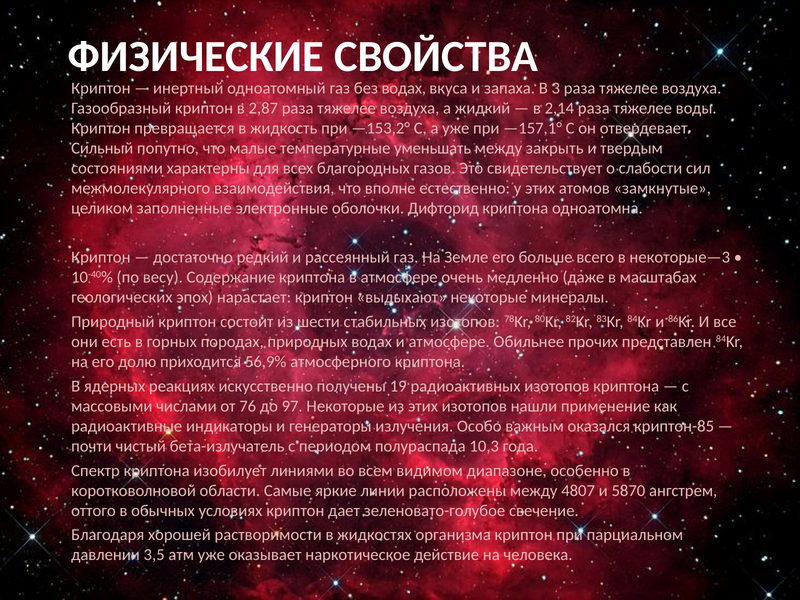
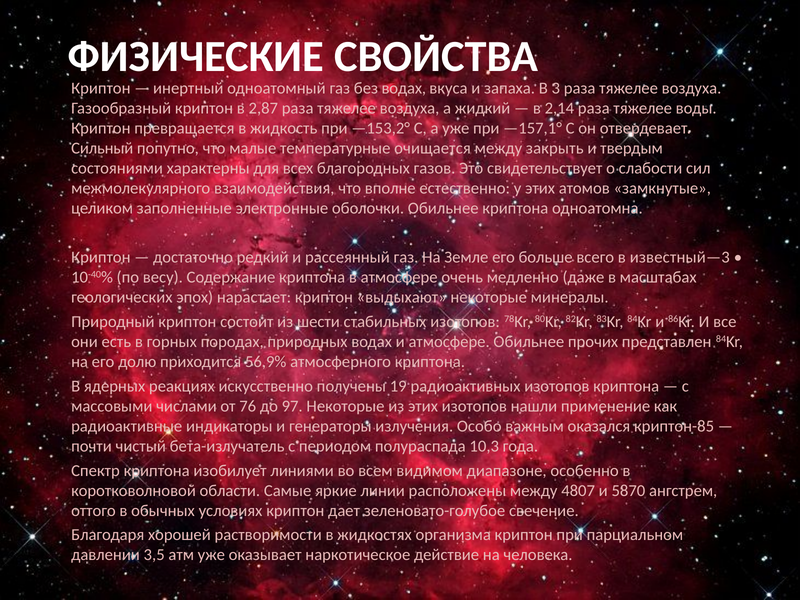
уменьшать: уменьшать -> очищается (433, 148)
оболочки Дифторид: Дифторид -> Обильнее (443, 208)
некоторые—3: некоторые—3 -> известный—3 (680, 257)
